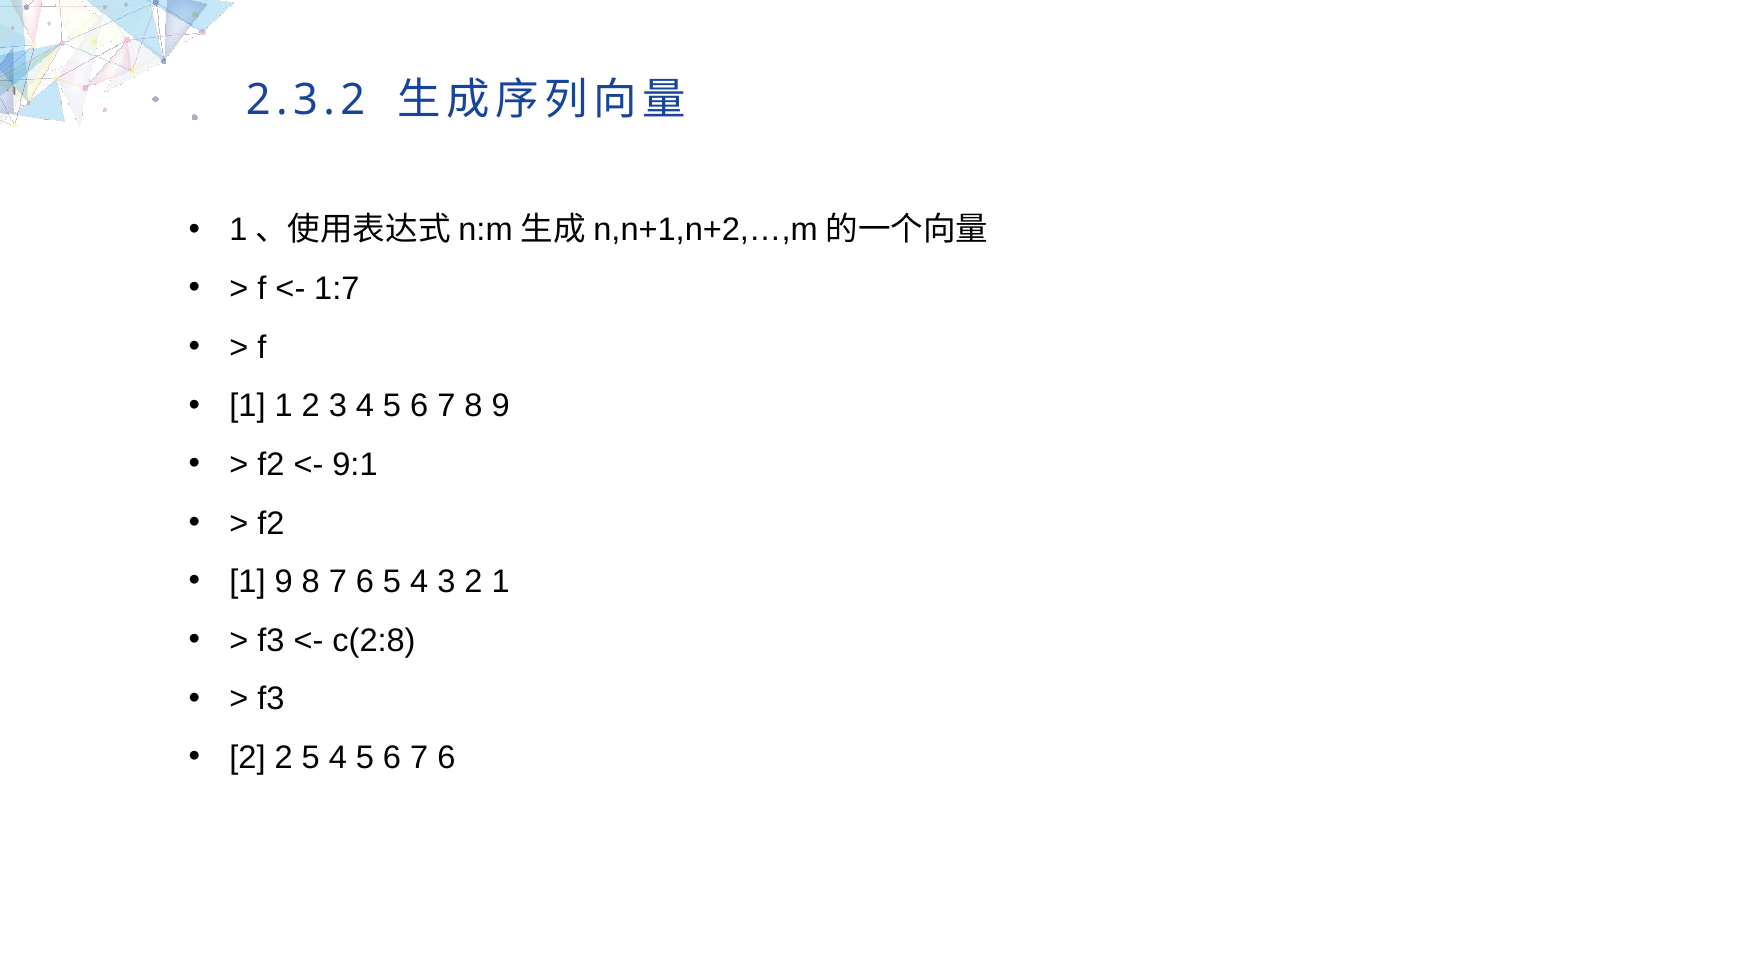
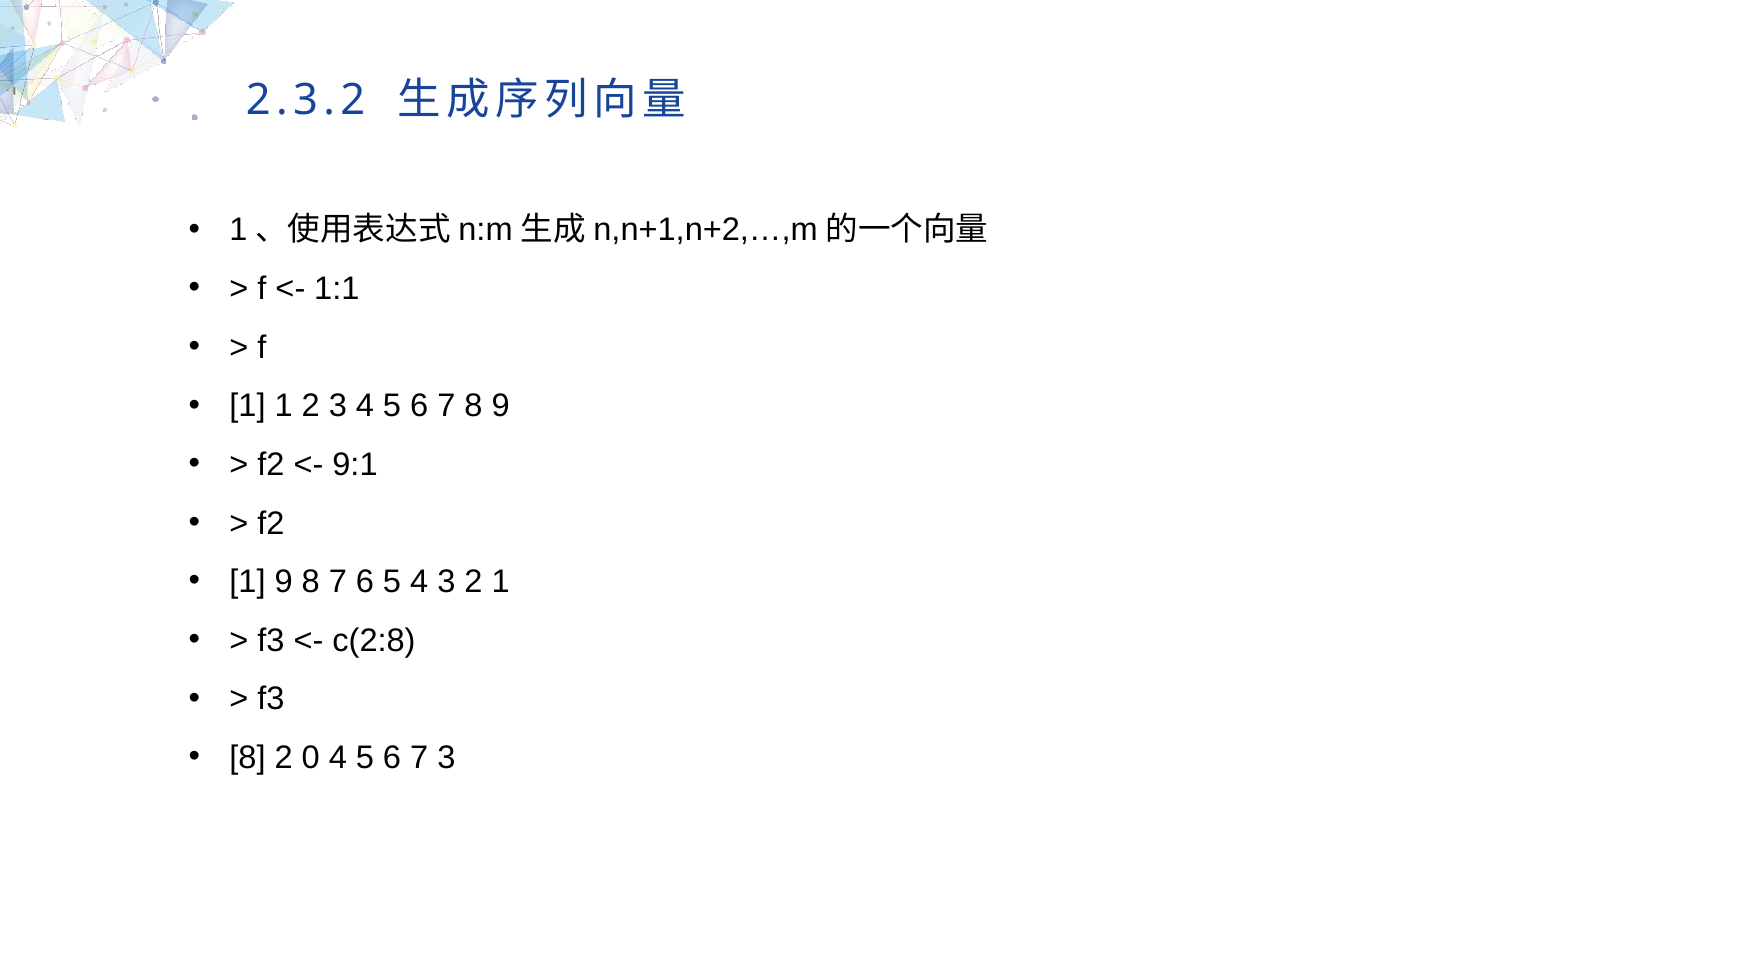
1:7: 1:7 -> 1:1 (337, 289)
2: 2 -> 8 (248, 758)
2 5: 5 -> 0 (311, 758)
6 7 6: 6 -> 3 (446, 758)
